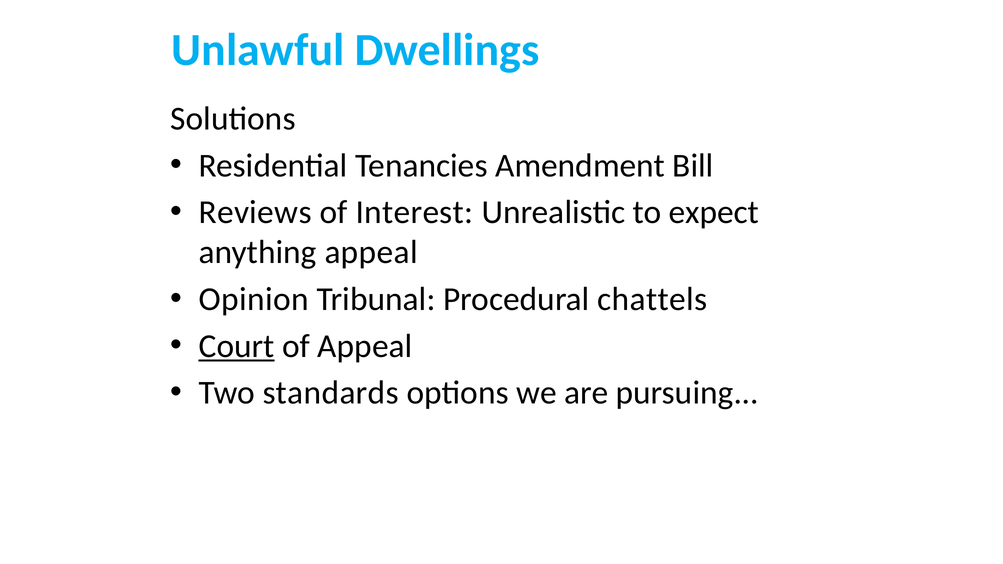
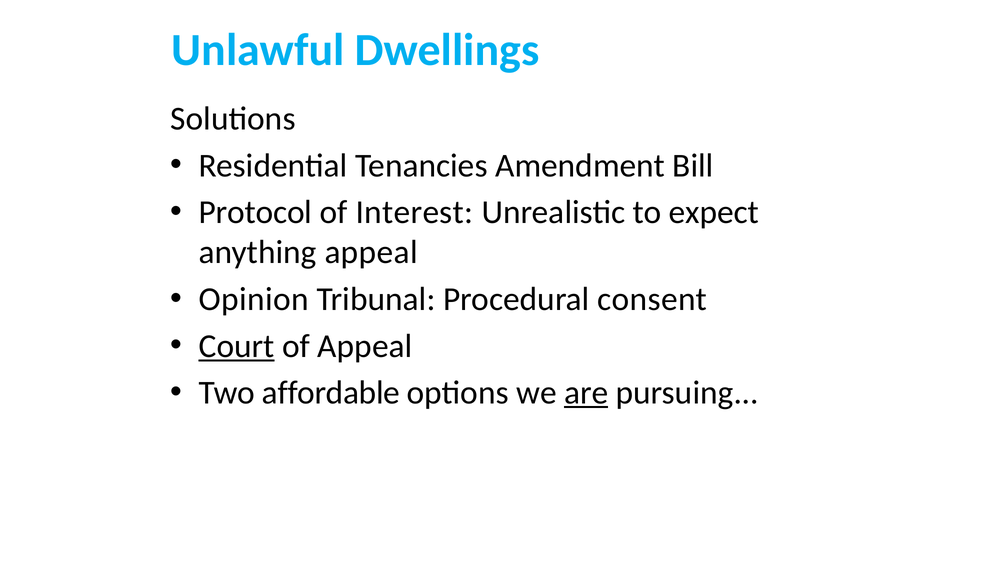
Reviews: Reviews -> Protocol (255, 212)
chattels: chattels -> consent (652, 299)
standards: standards -> affordable (331, 393)
are underline: none -> present (586, 393)
